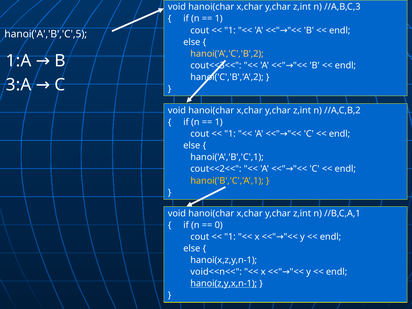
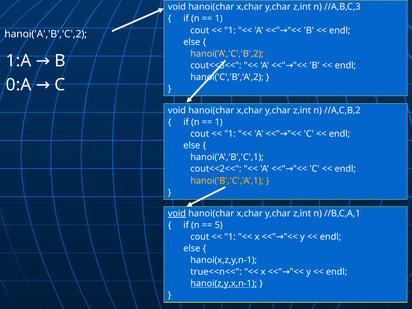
hanoi('A','B','C',5: hanoi('A','B','C',5 -> hanoi('A','B','C',2 (46, 34)
3:A: 3:A -> 0:A (19, 85)
void underline: none -> present (177, 213)
0: 0 -> 5 (219, 225)
void<<n<<: void<<n<< -> true<<n<< (216, 272)
